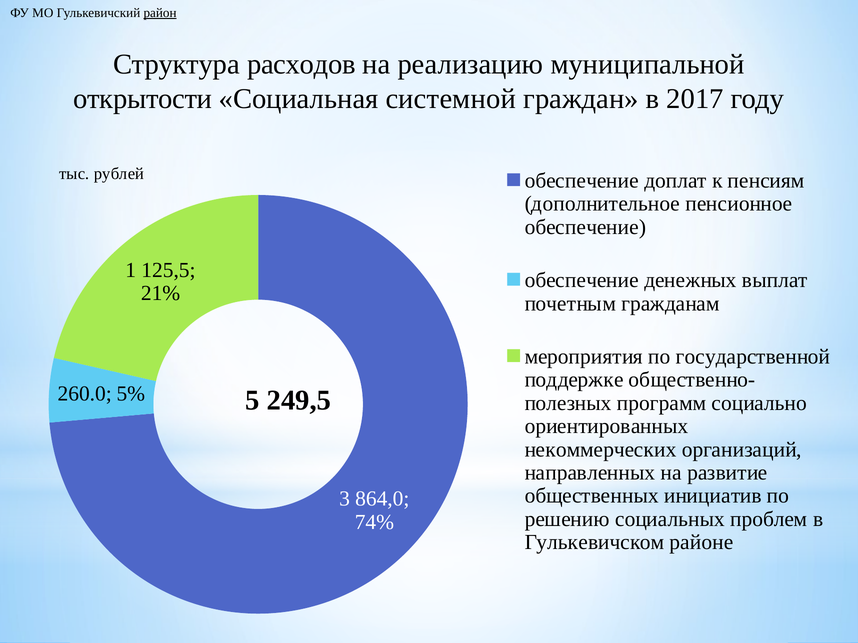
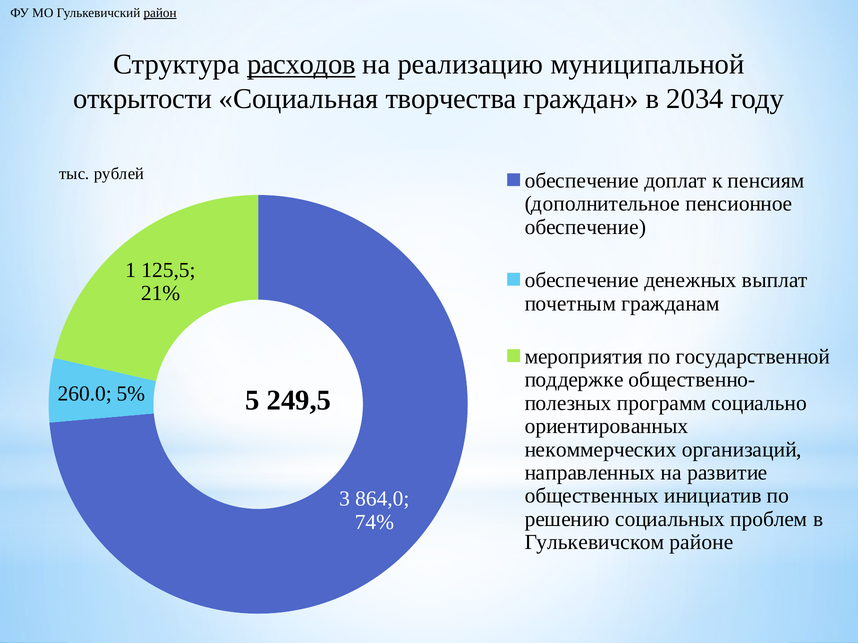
расходов underline: none -> present (301, 65)
системной: системной -> творчества (451, 99)
2017: 2017 -> 2034 (695, 99)
